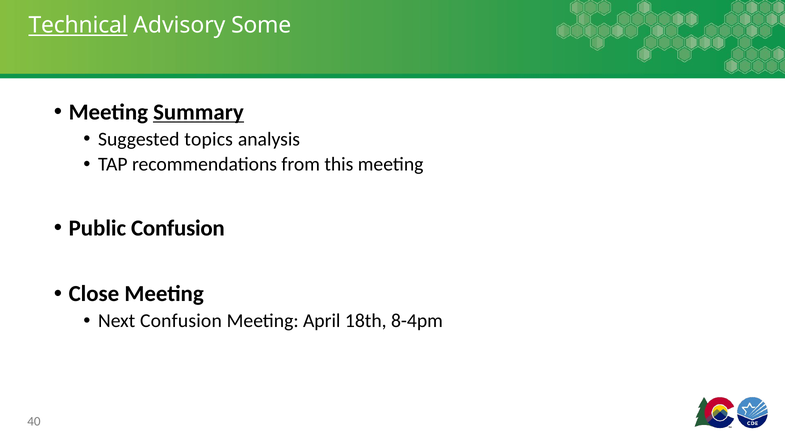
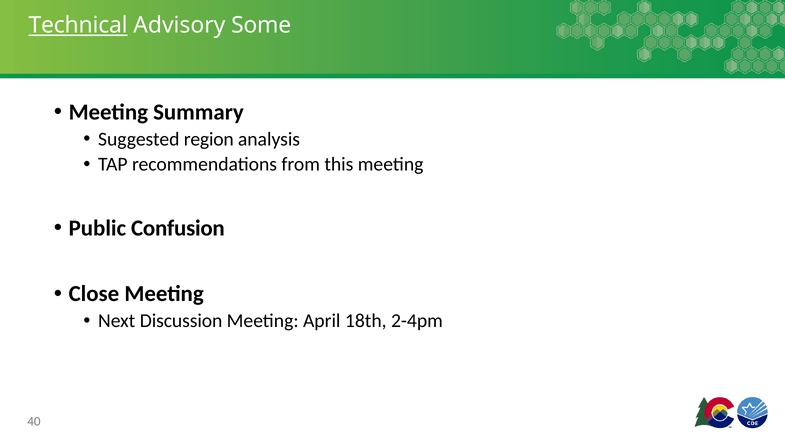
Summary underline: present -> none (198, 112)
topics: topics -> region (209, 139)
Next Confusion: Confusion -> Discussion (181, 321)
8-4pm: 8-4pm -> 2-4pm (417, 321)
